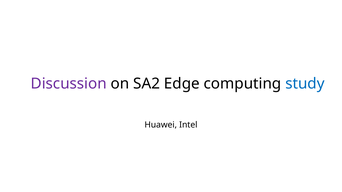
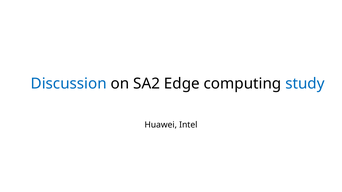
Discussion colour: purple -> blue (69, 84)
